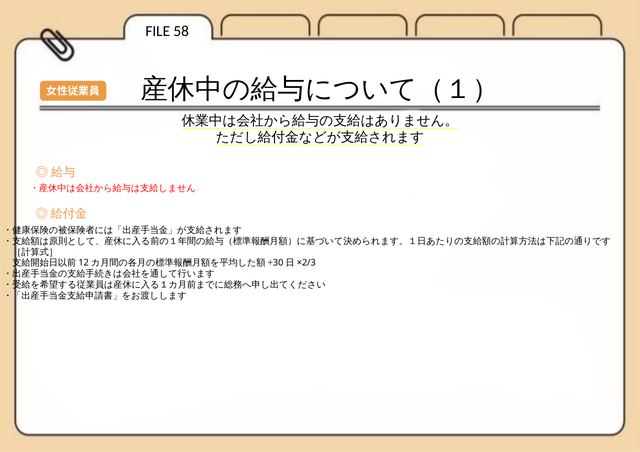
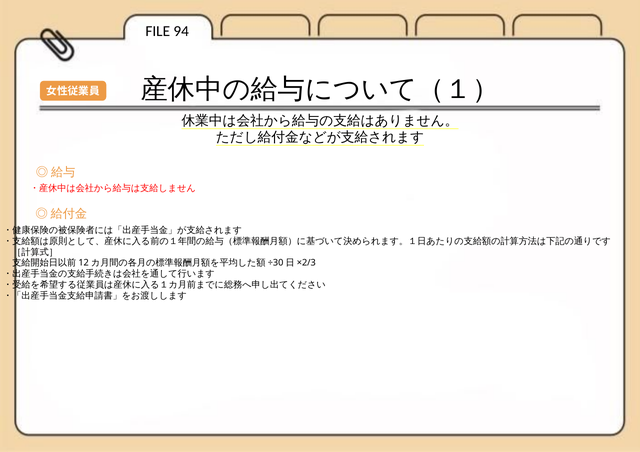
58: 58 -> 94 (181, 31)
